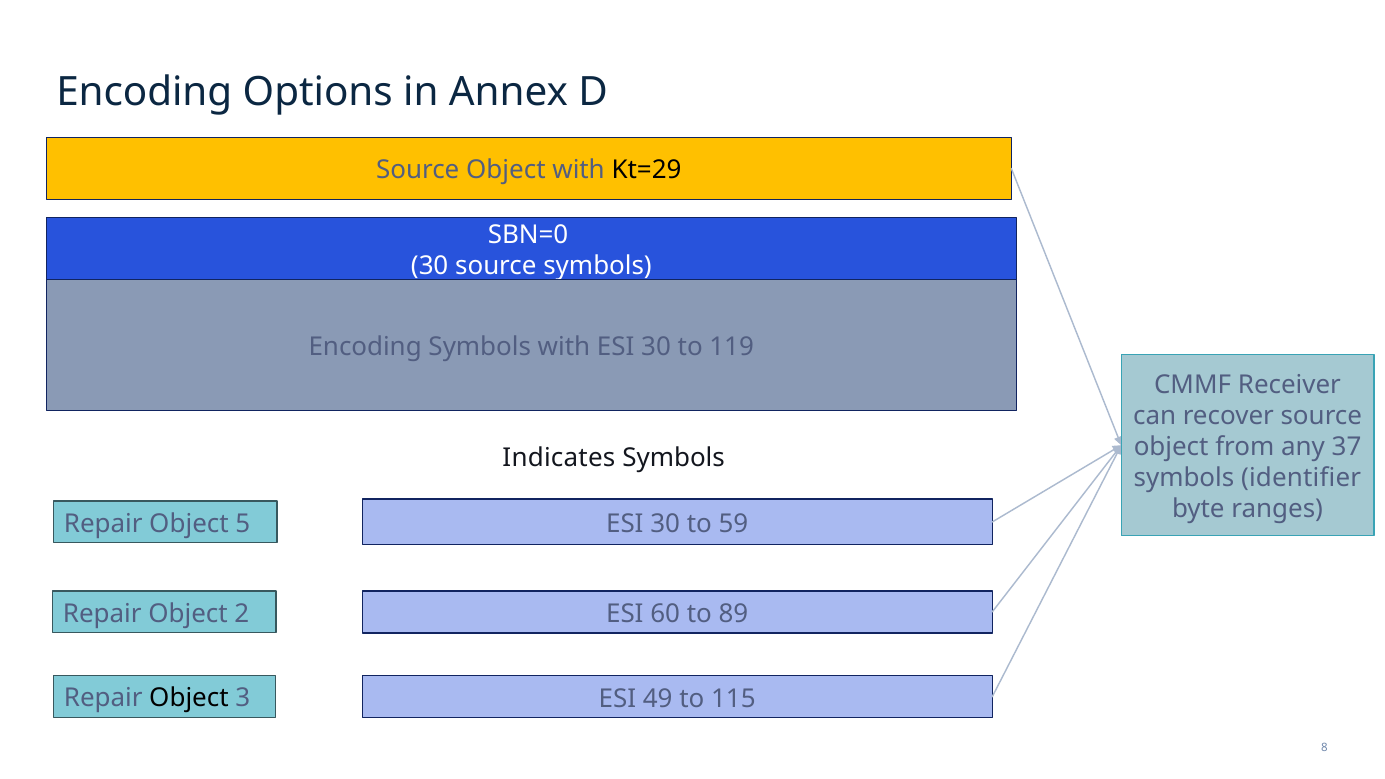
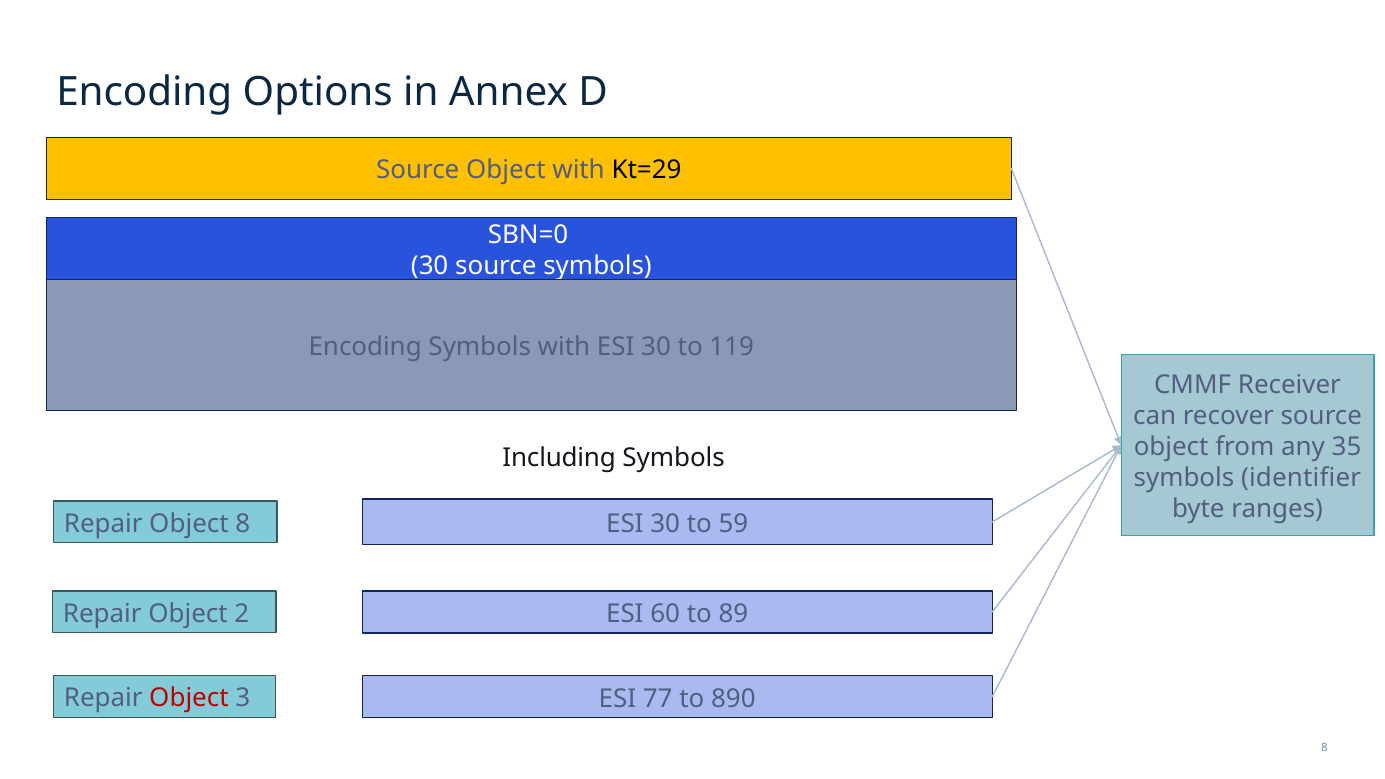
37: 37 -> 35 (1347, 447)
Indicates: Indicates -> Including (559, 458)
Object 5: 5 -> 8 (243, 524)
Object colour: black -> red (189, 698)
49: 49 -> 77 (658, 699)
115: 115 -> 890 (733, 699)
